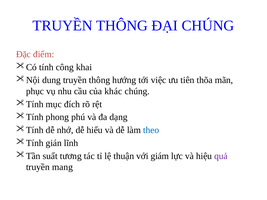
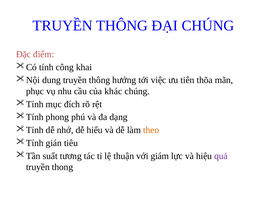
theo colour: blue -> orange (151, 130)
lĩnh: lĩnh -> tiêu (71, 143)
mang: mang -> thong (63, 167)
